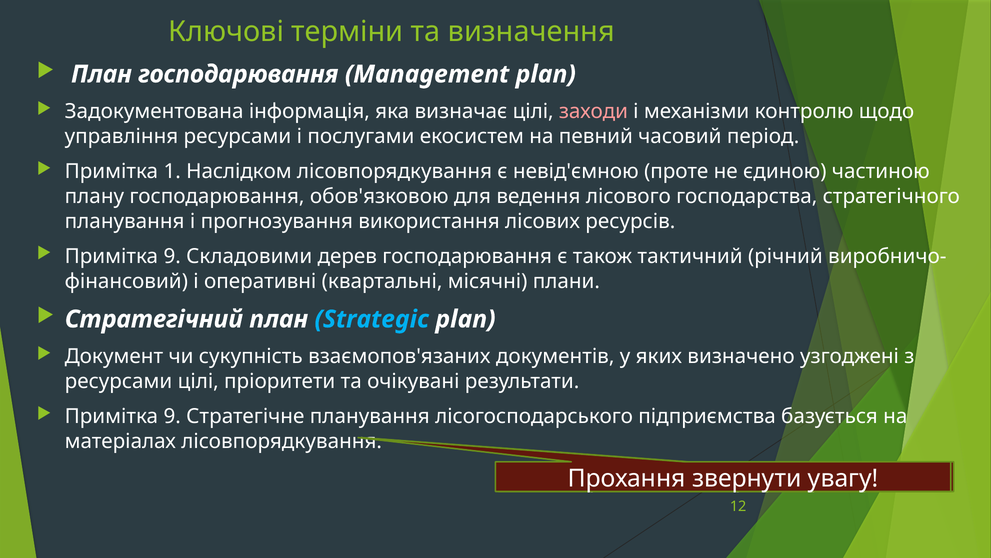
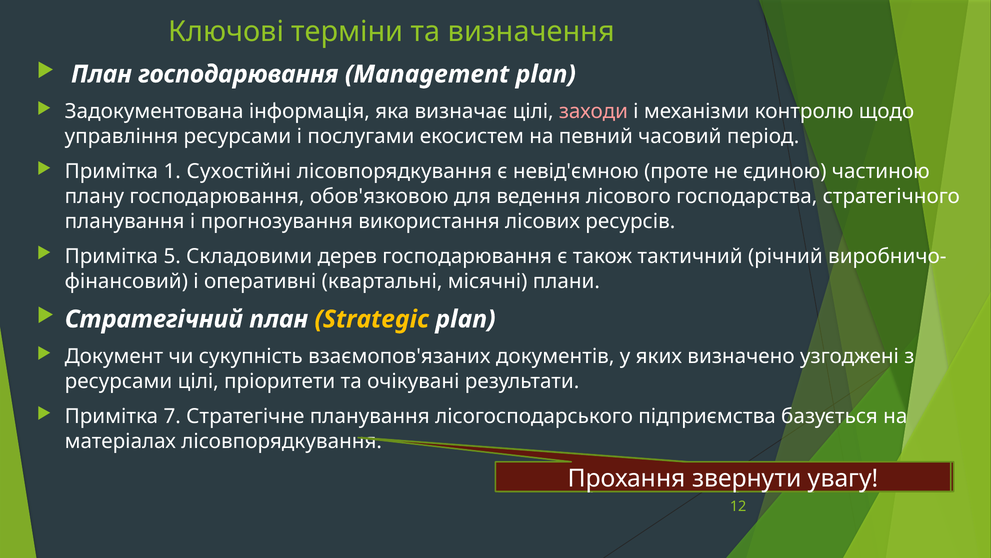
Наслідком: Наслідком -> Сухостійні (239, 171)
9: 9 -> 5 (172, 256)
Strategic colour: light blue -> yellow (372, 319)
9: 9 -> 7 (172, 416)
